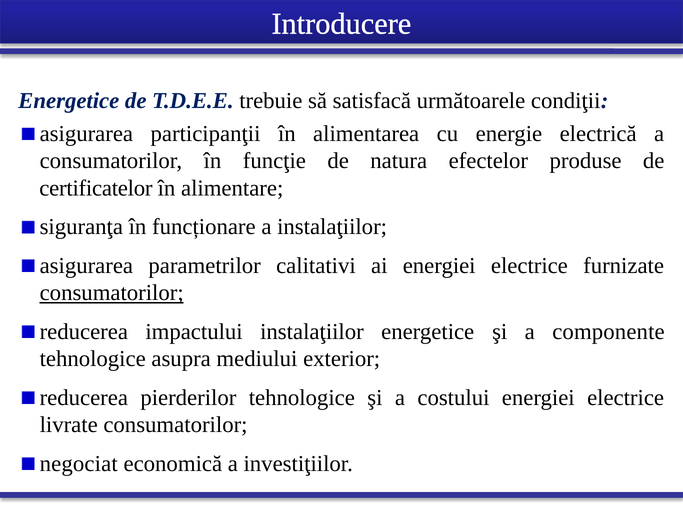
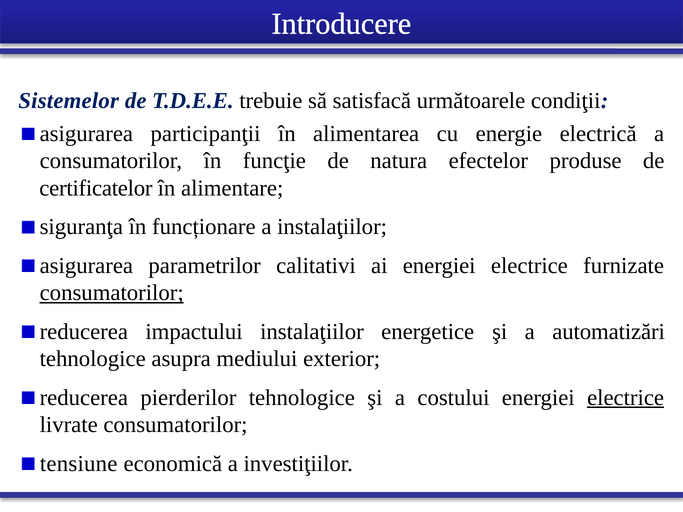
Energetice: Energetice -> Sistemelor (69, 101)
componente: componente -> automatizări (609, 332)
electrice underline: none -> present (626, 398)
negociat: negociat -> tensiune (79, 464)
